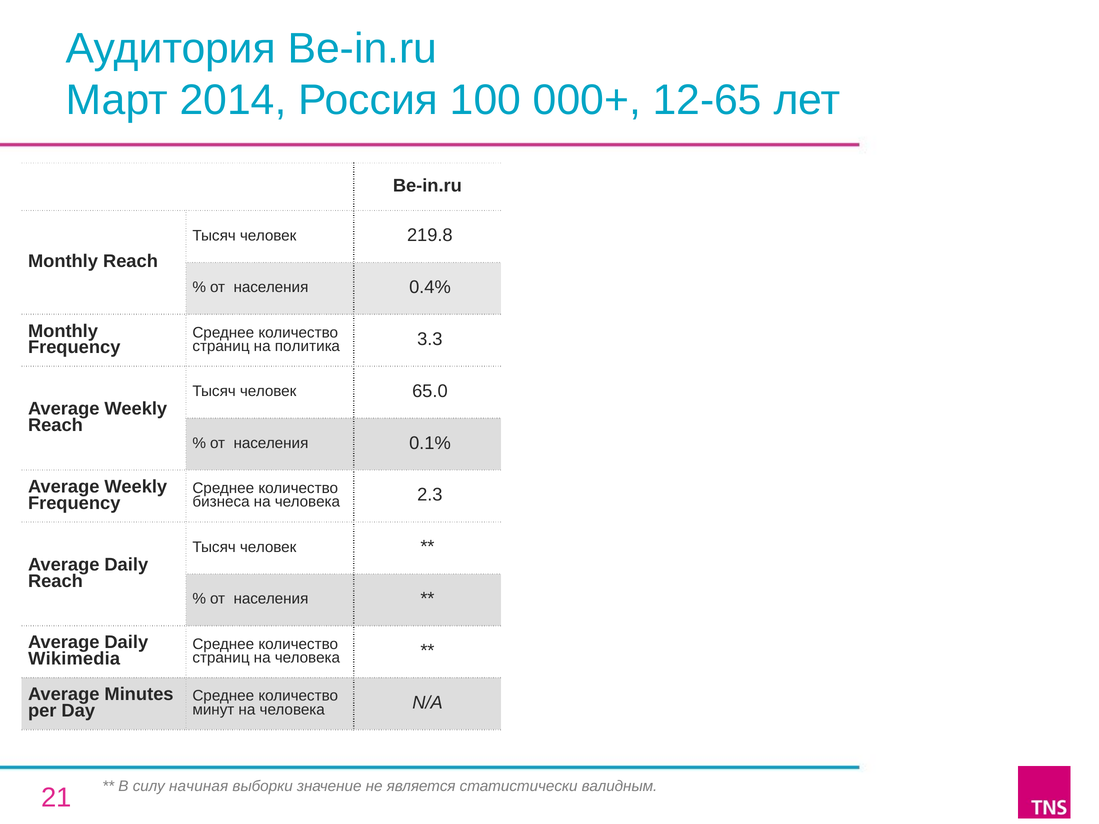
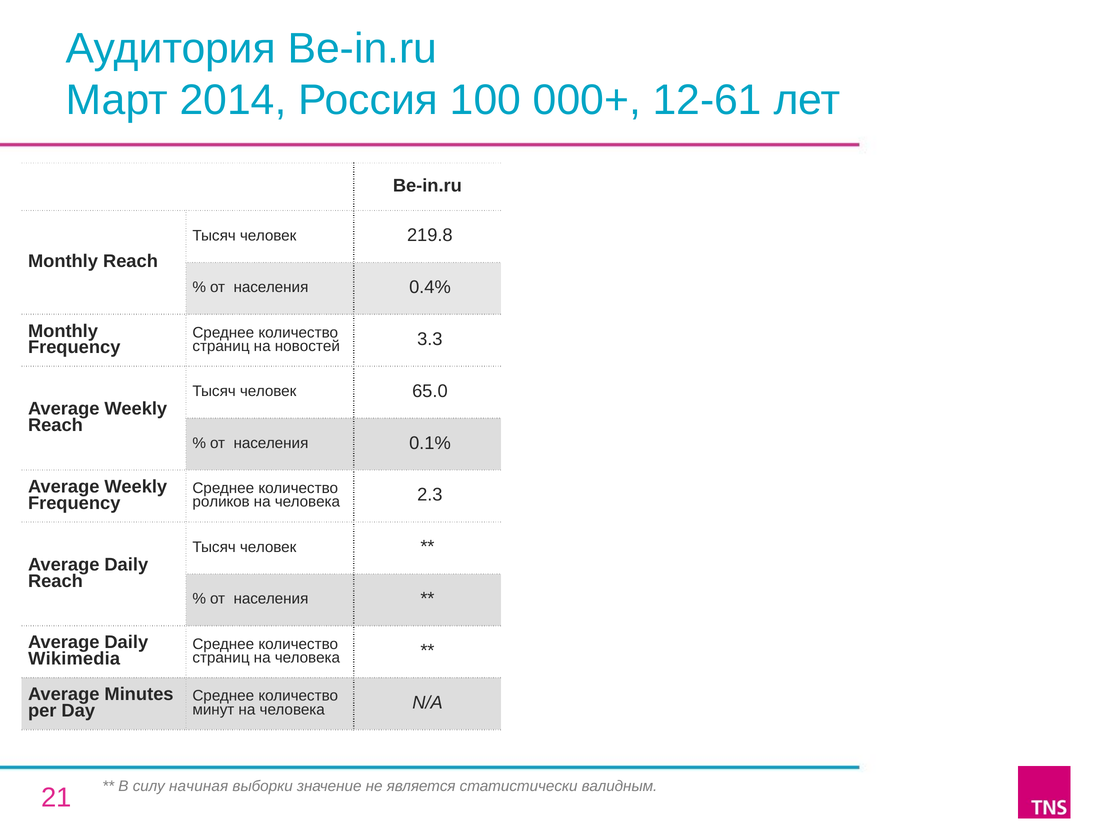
12-65: 12-65 -> 12-61 (707, 100)
политика: политика -> новостей (307, 346)
бизнеса: бизнеса -> роликов (221, 502)
